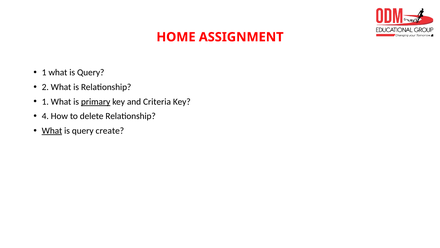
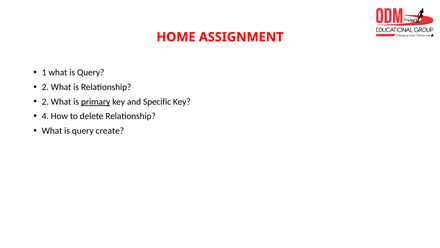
1: 1 -> 2 (45, 101)
Criteria: Criteria -> Specific (157, 101)
What underline: present -> none (52, 130)
